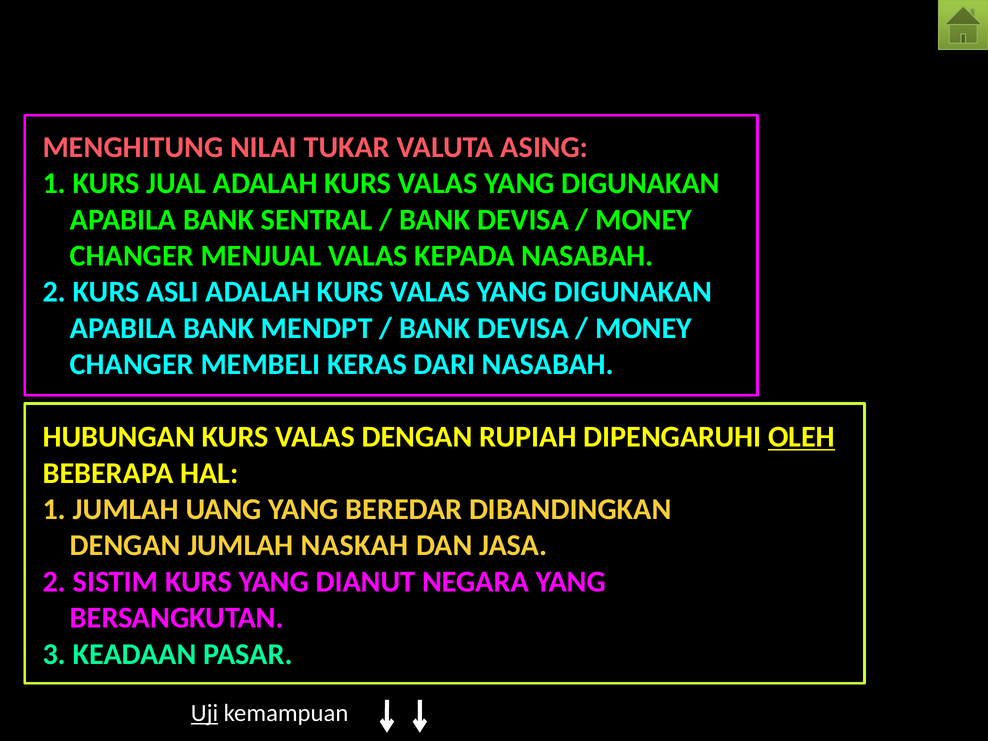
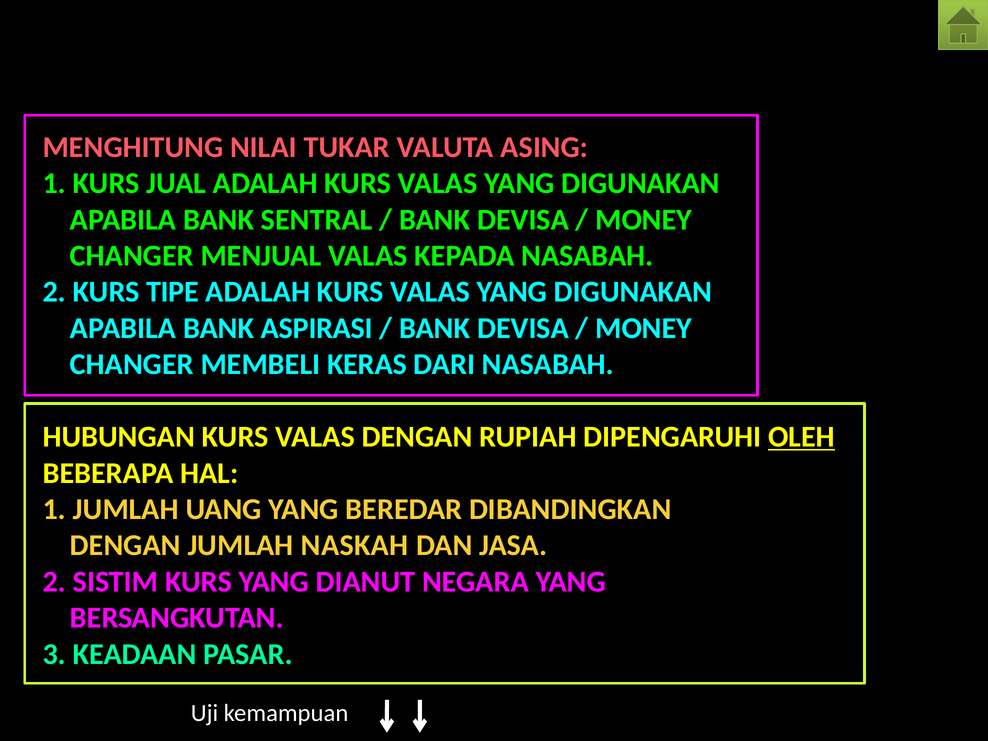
ASLI: ASLI -> TIPE (173, 292)
MENDPT: MENDPT -> ASPIRASI (317, 328)
Uji underline: present -> none (205, 713)
